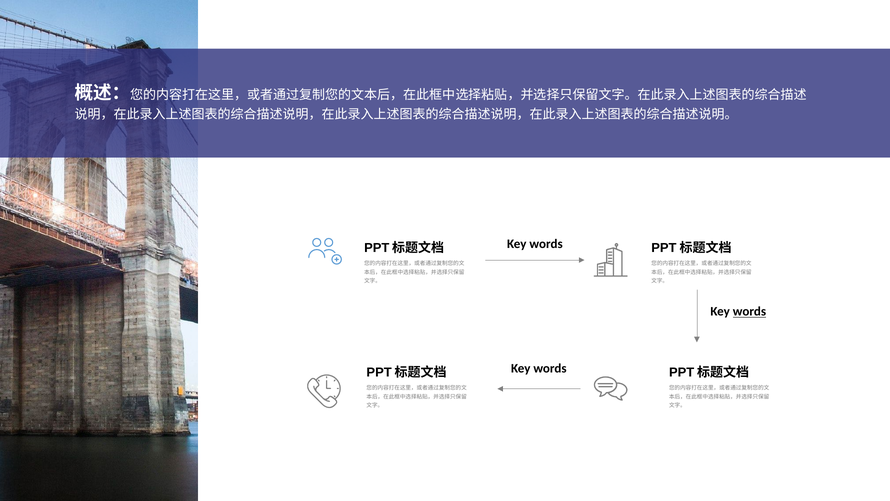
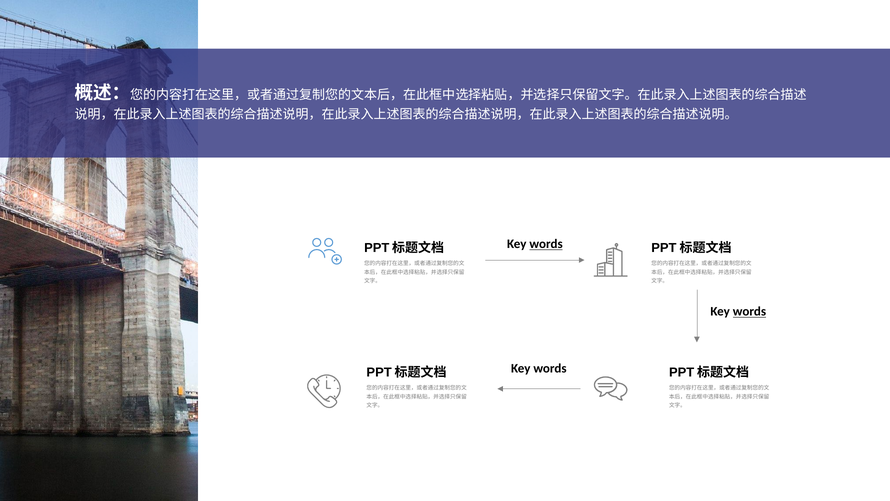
words underline: none -> present (546, 244)
